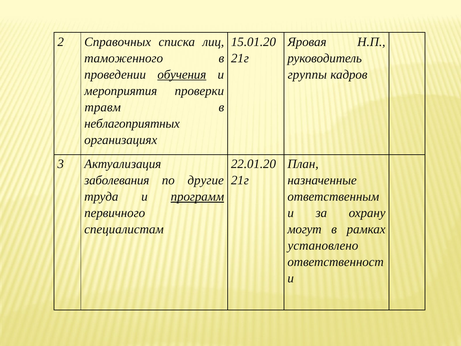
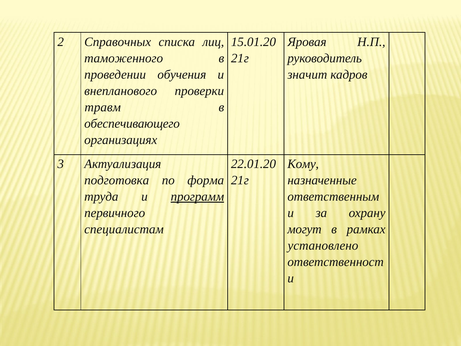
обучения underline: present -> none (182, 74)
группы: группы -> значит (307, 74)
мероприятия: мероприятия -> внепланового (121, 91)
неблагоприятных: неблагоприятных -> обеспечивающего (132, 123)
План: План -> Кому (303, 164)
заболевания: заболевания -> подготовка (117, 180)
другие: другие -> форма (206, 180)
